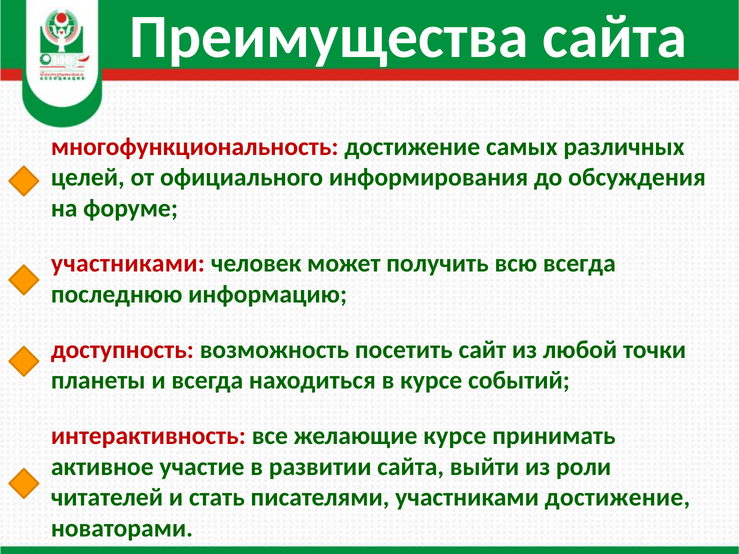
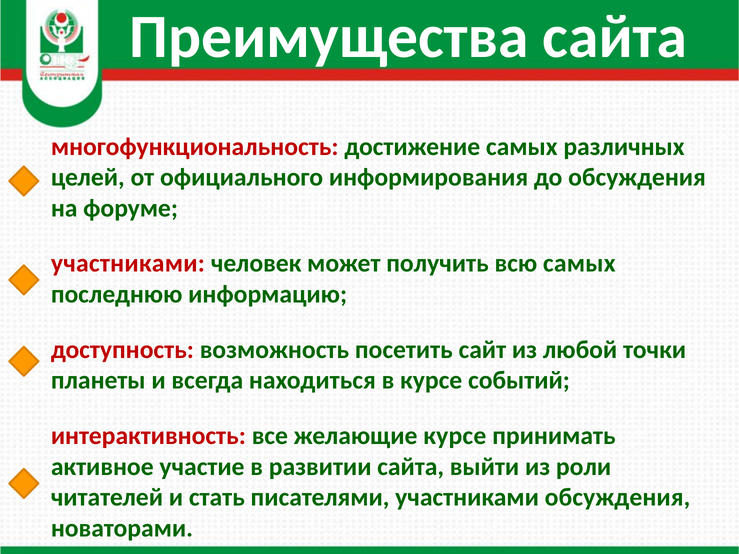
всю всегда: всегда -> самых (579, 264)
участниками достижение: достижение -> обсуждения (618, 498)
